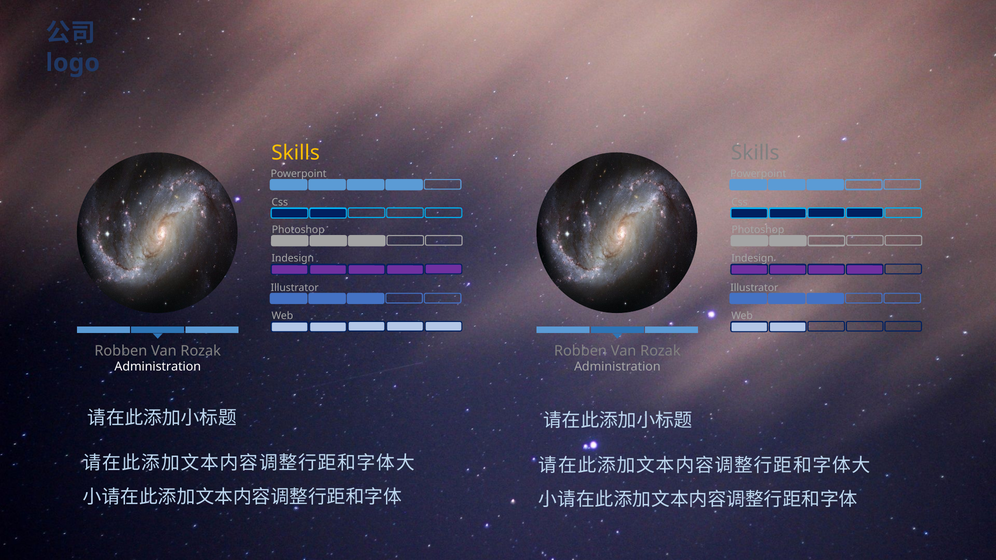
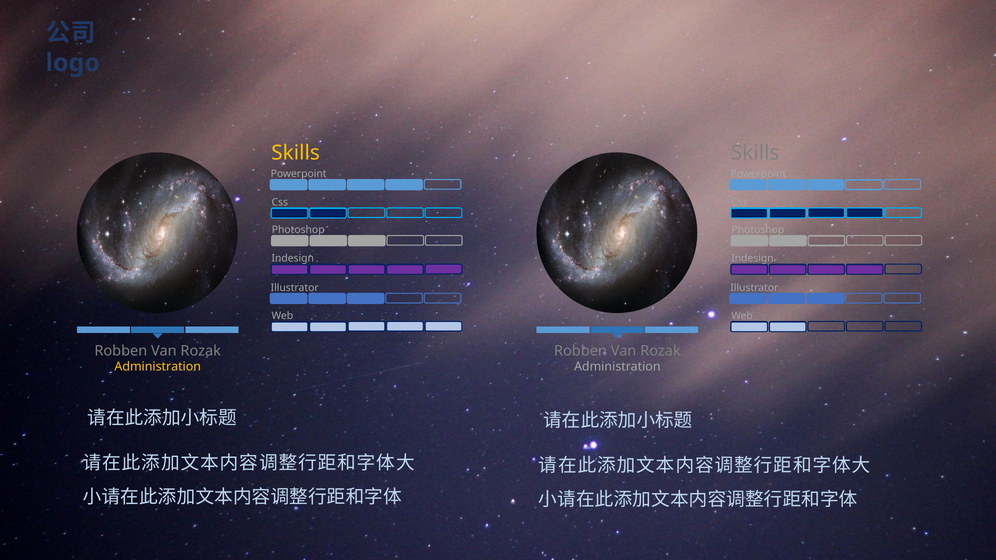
Administration colour: white -> yellow (158, 367)
